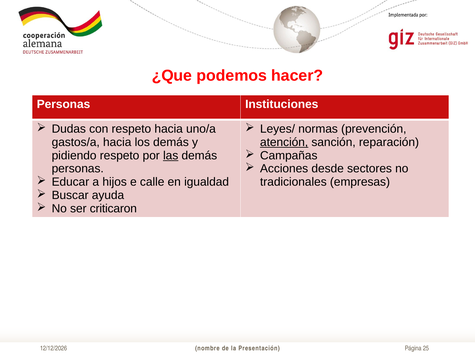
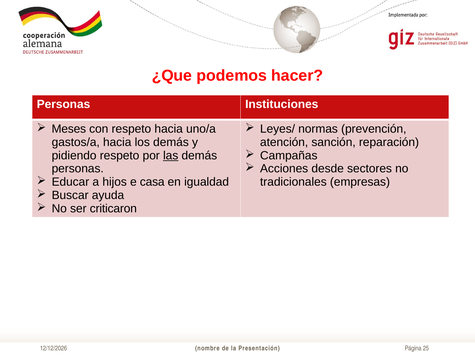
Dudas: Dudas -> Meses (69, 129)
atención underline: present -> none (284, 142)
calle: calle -> casa (152, 182)
